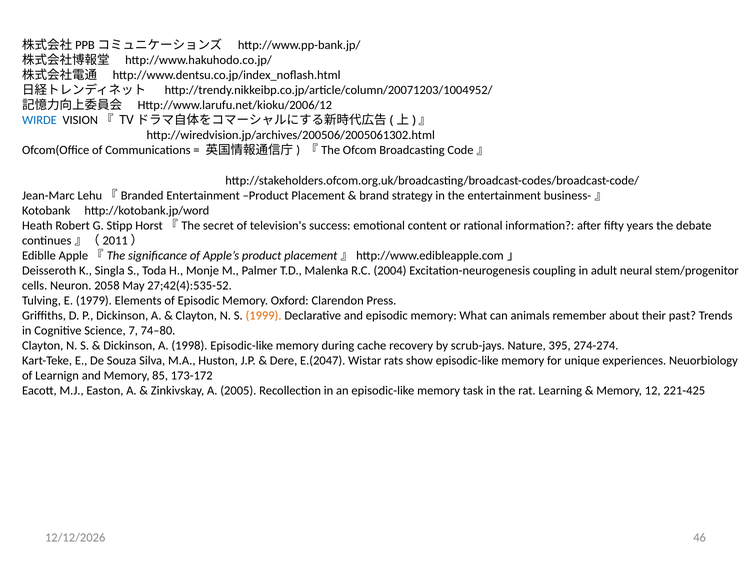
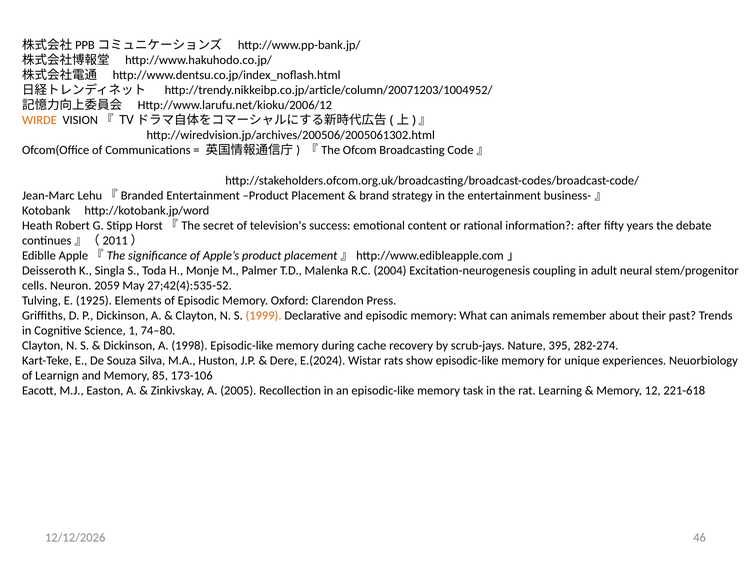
WIRDE colour: blue -> orange (39, 120)
2058: 2058 -> 2059 (107, 286)
1979: 1979 -> 1925 (94, 301)
7: 7 -> 1 (133, 331)
274-274: 274-274 -> 282-274 (596, 346)
E.(2047: E.(2047 -> E.(2024 (323, 361)
173-172: 173-172 -> 173-106 (192, 376)
221-425: 221-425 -> 221-618 (684, 391)
